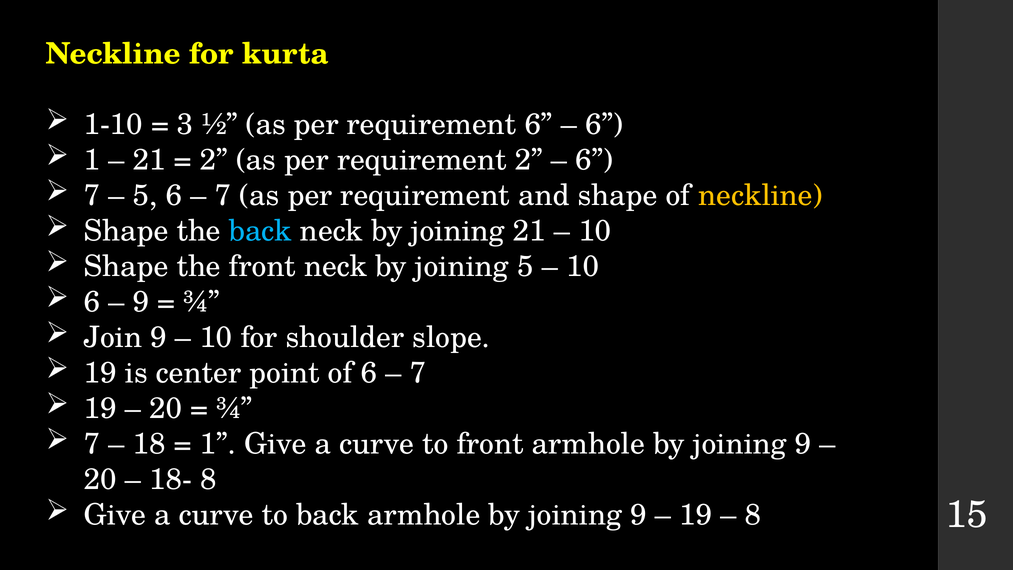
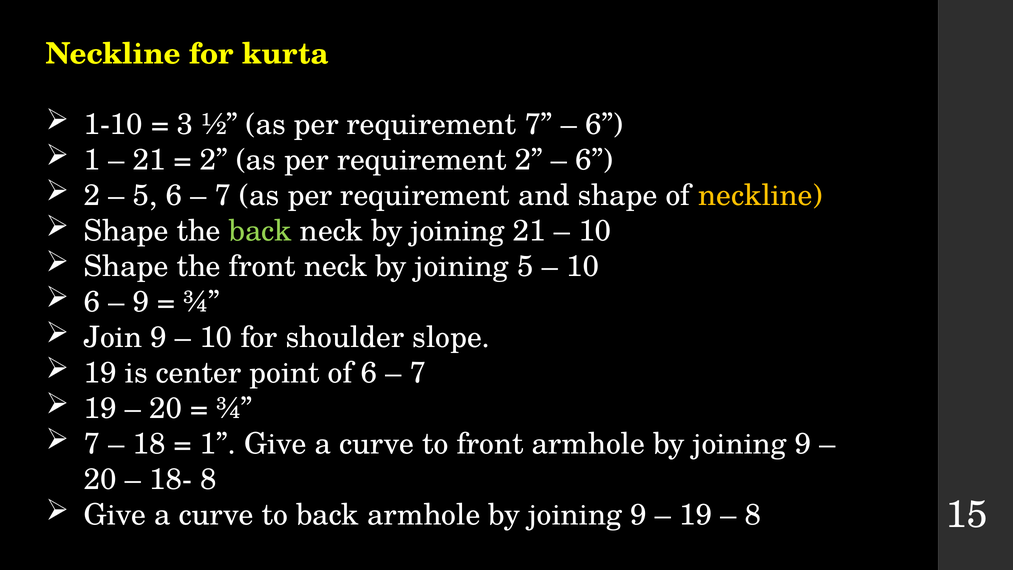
requirement 6: 6 -> 7 (538, 125)
7: 7 -> 2 (92, 196)
back colour: light blue -> light green (260, 231)
